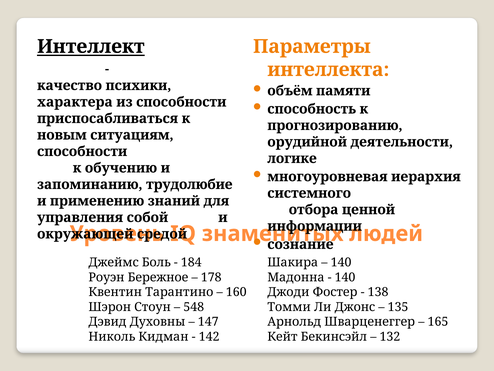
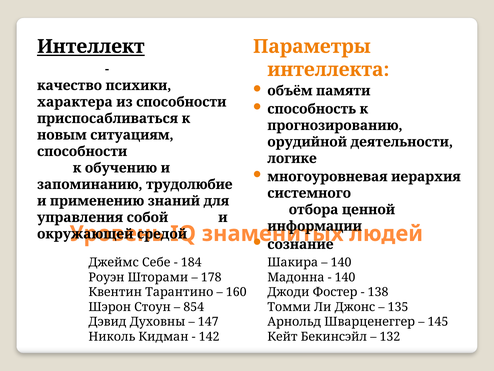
Боль: Боль -> Себе (156, 262)
Бережное: Бережное -> Шторами (158, 277)
548: 548 -> 854 (194, 307)
165: 165 -> 145 (438, 321)
